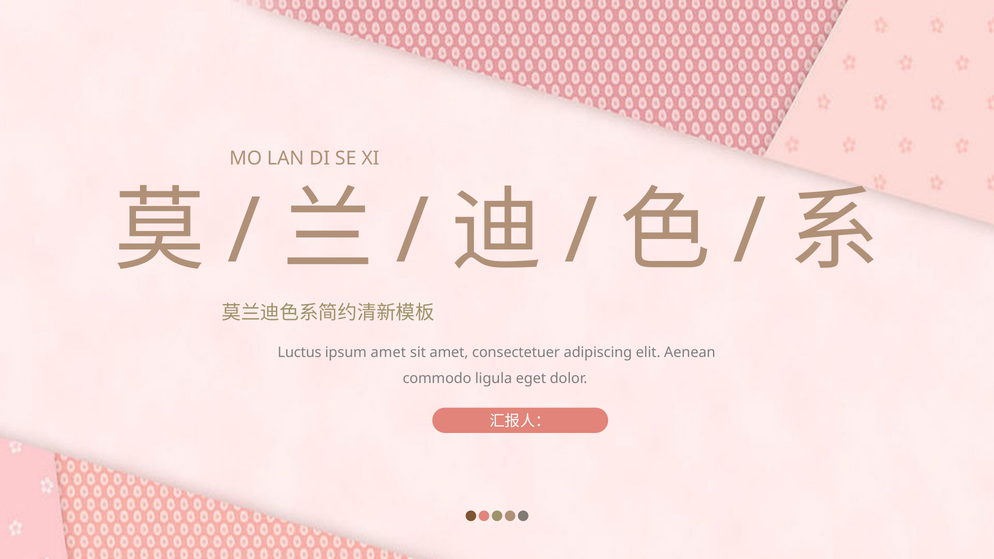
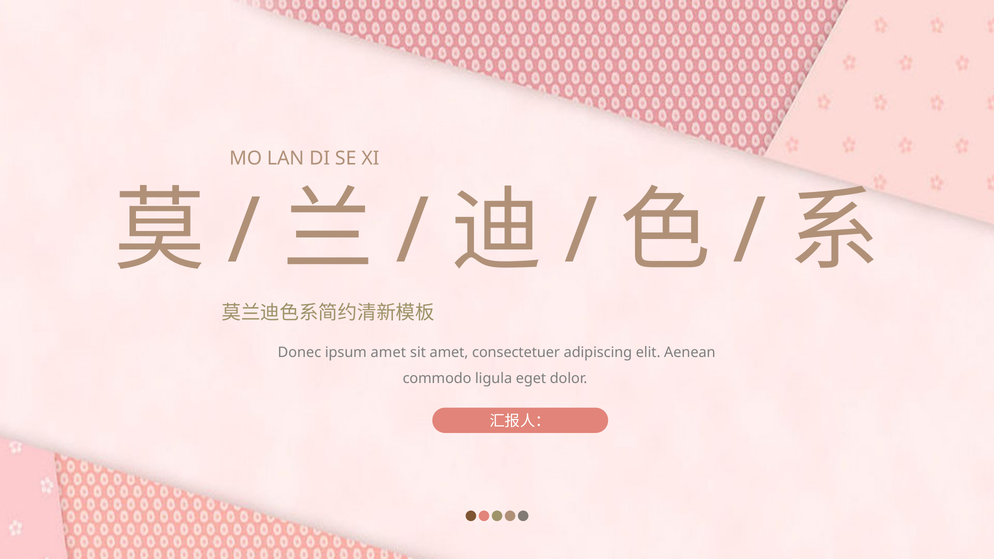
Luctus: Luctus -> Donec (299, 352)
